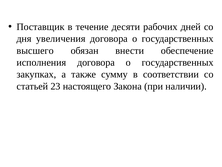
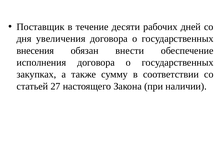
высшего: высшего -> внесения (35, 50)
23: 23 -> 27 (55, 86)
